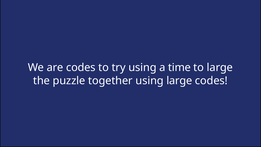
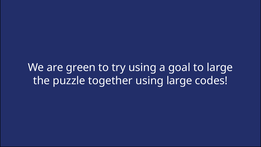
are codes: codes -> green (81, 67)
time: time -> goal (179, 67)
